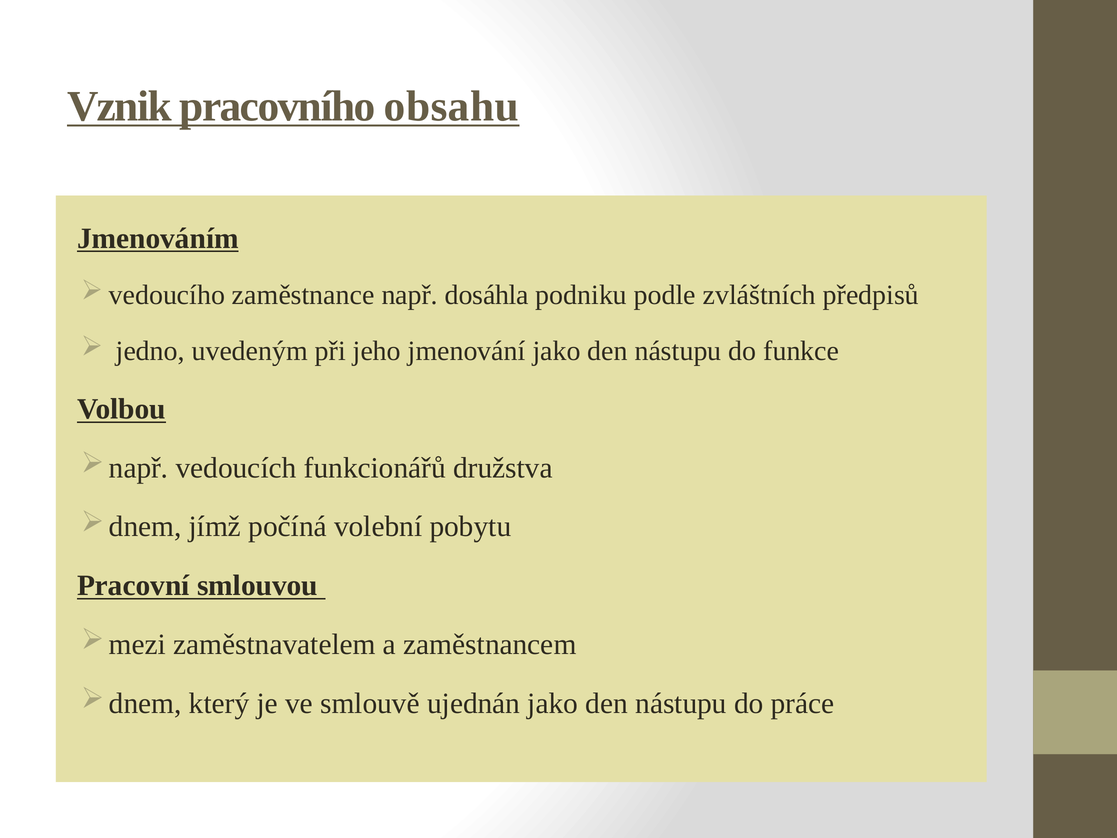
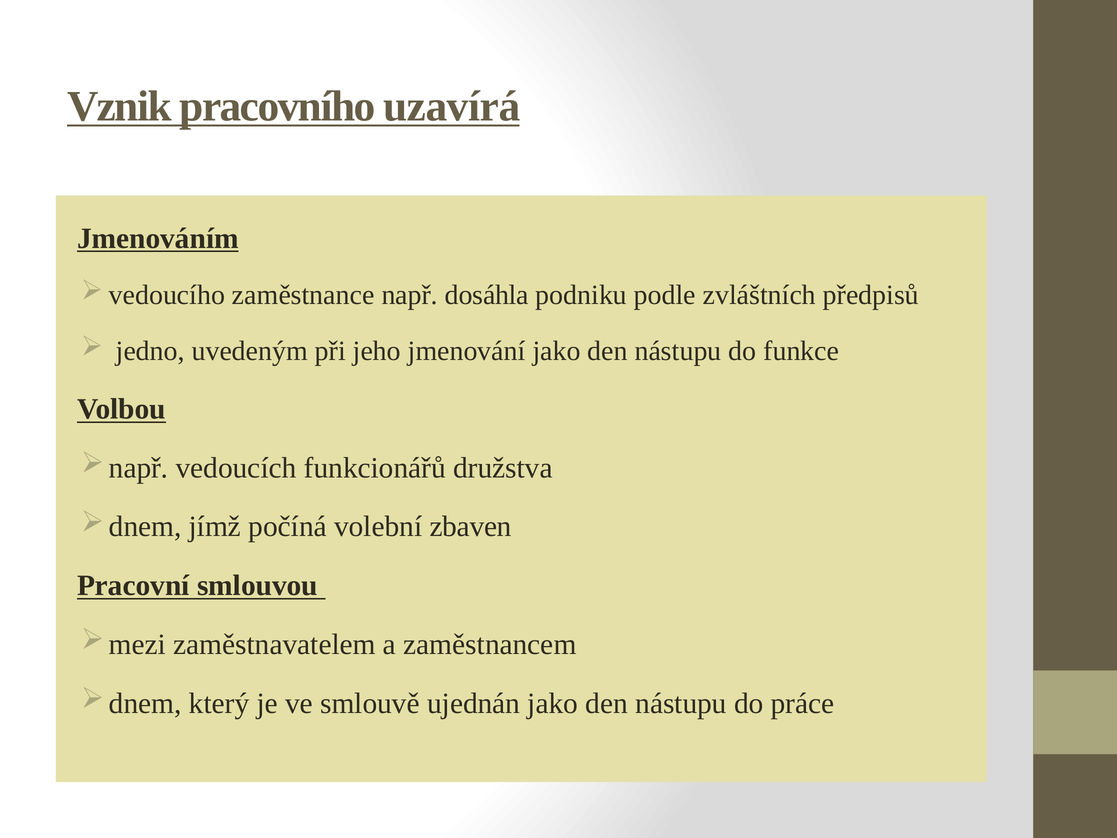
obsahu: obsahu -> uzavírá (452, 106)
pobytu: pobytu -> zbaven (471, 527)
